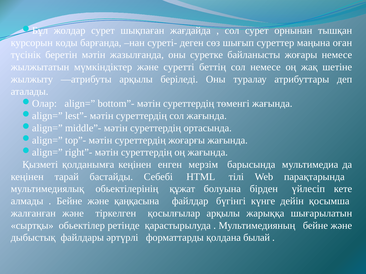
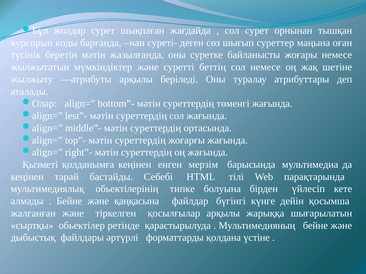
құжат: құжат -> типке (182, 189)
былай: былай -> үстіне (257, 238)
